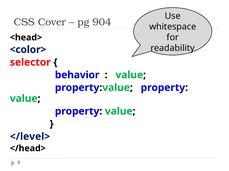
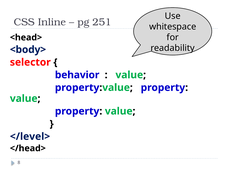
Cover: Cover -> Inline (52, 22)
904: 904 -> 251 (102, 22)
<color>: <color> -> <body> (28, 50)
